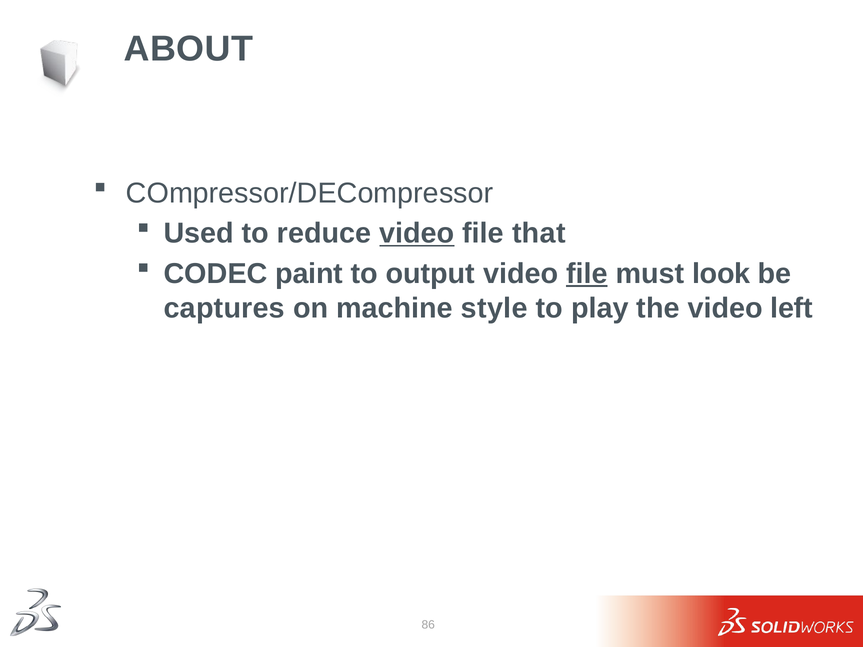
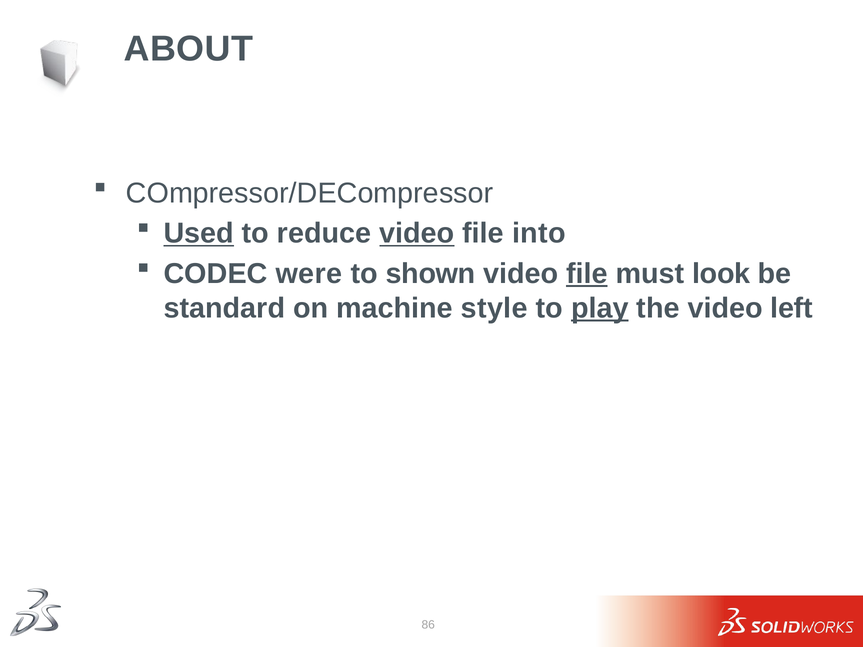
Used underline: none -> present (199, 233)
that: that -> into (539, 233)
paint: paint -> were (309, 274)
output: output -> shown (430, 274)
captures: captures -> standard (224, 308)
play underline: none -> present (600, 308)
